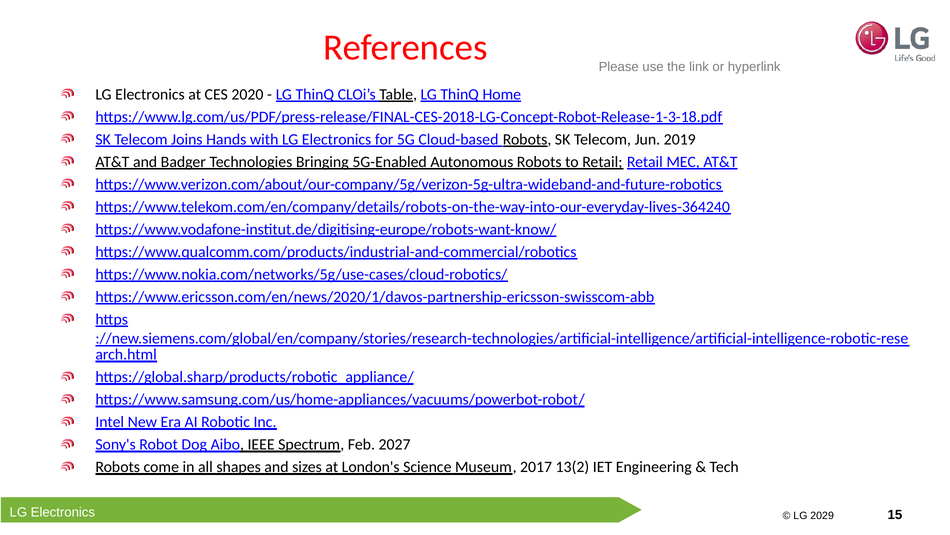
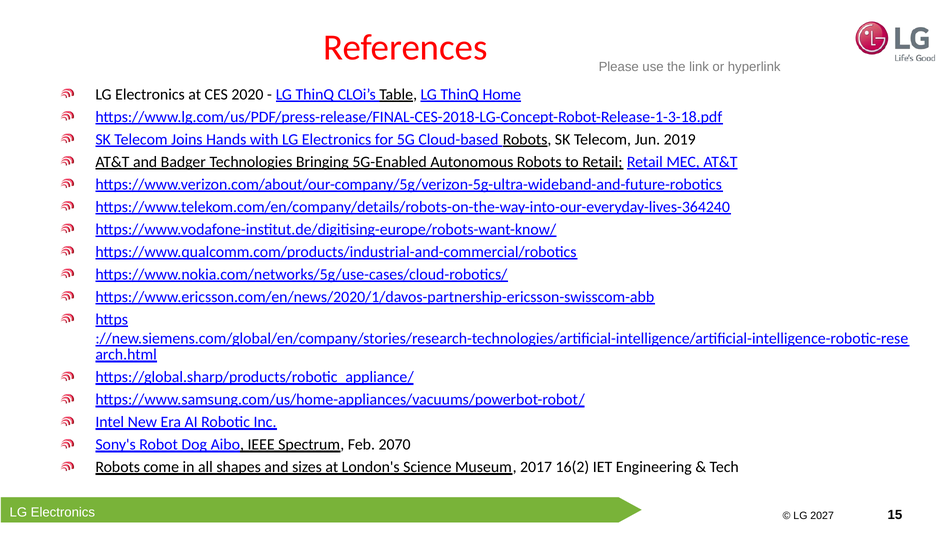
2027: 2027 -> 2070 (395, 444)
13(2: 13(2 -> 16(2 (572, 467)
2029: 2029 -> 2027 (822, 515)
